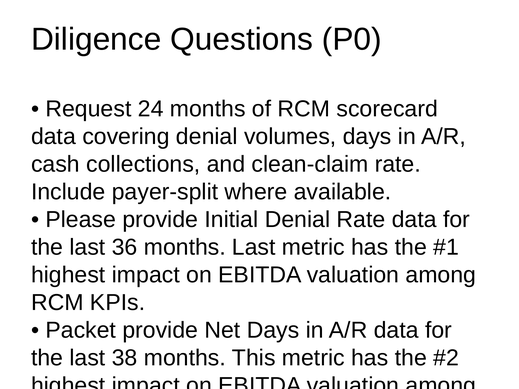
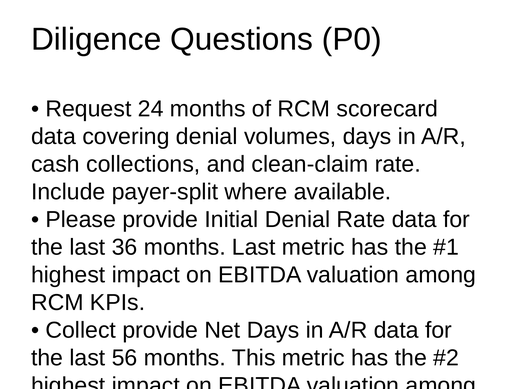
Packet: Packet -> Collect (81, 330)
38: 38 -> 56 (125, 358)
